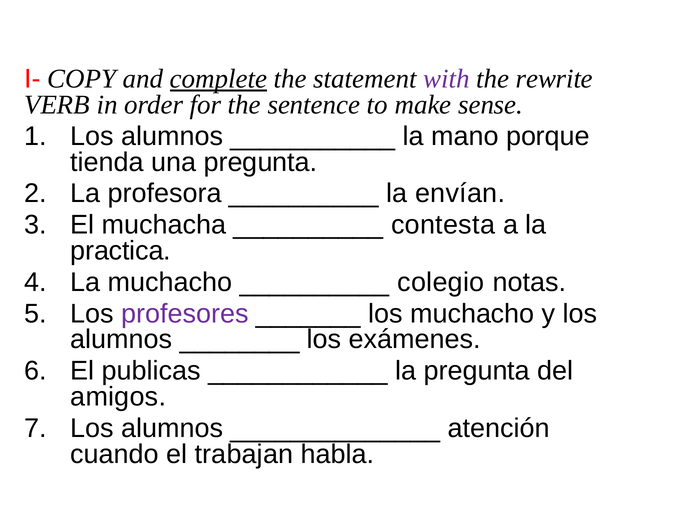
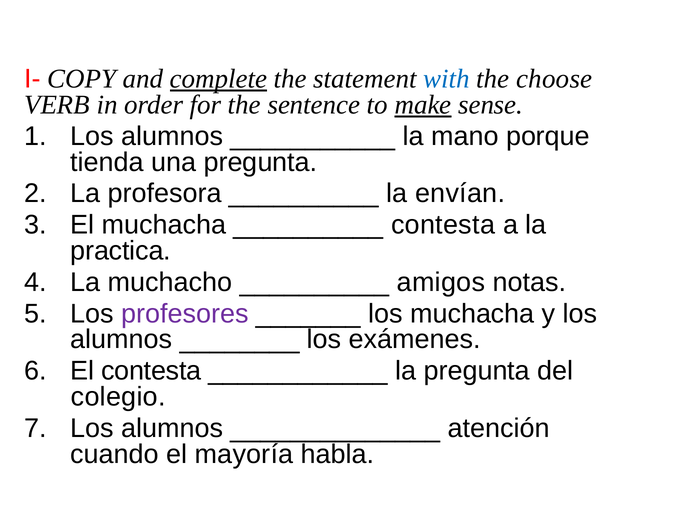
with colour: purple -> blue (446, 79)
rewrite: rewrite -> choose (554, 79)
make underline: none -> present (423, 105)
colegio: colegio -> amigos (441, 282)
los muchacho: muchacho -> muchacha (472, 313)
El publicas: publicas -> contesta (151, 371)
amigos: amigos -> colegio (118, 397)
trabajan: trabajan -> mayoría (244, 454)
